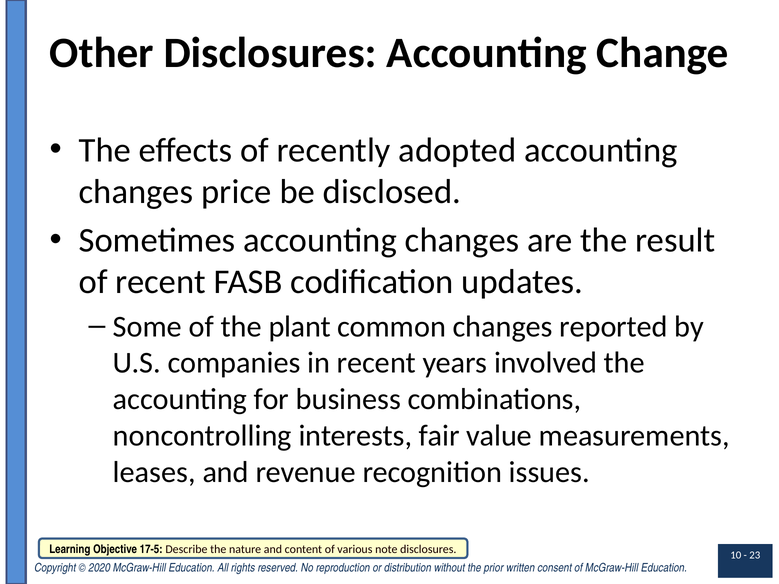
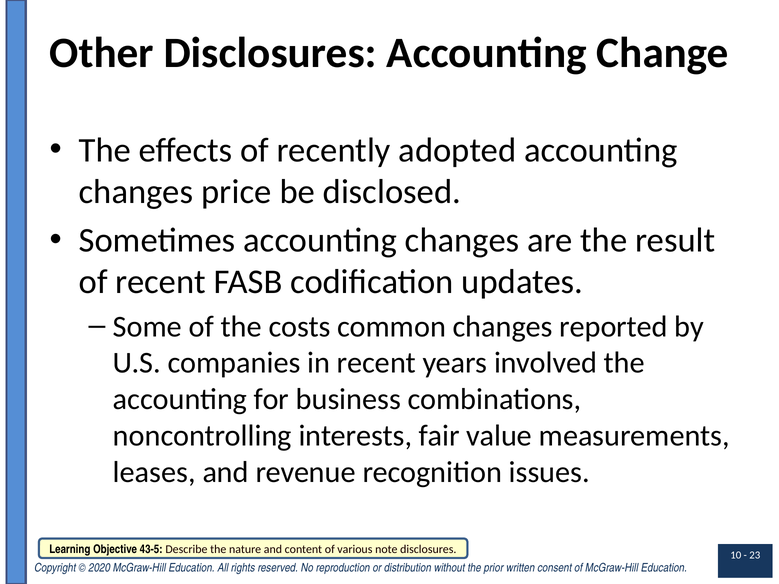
plant: plant -> costs (300, 327)
17-5: 17-5 -> 43-5 (151, 549)
